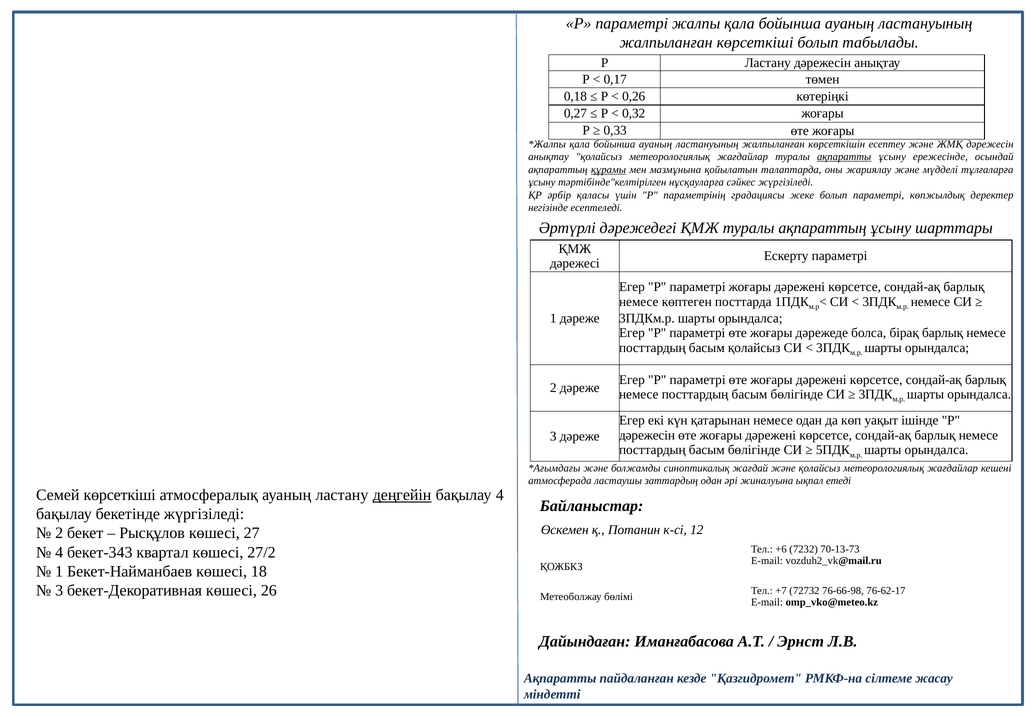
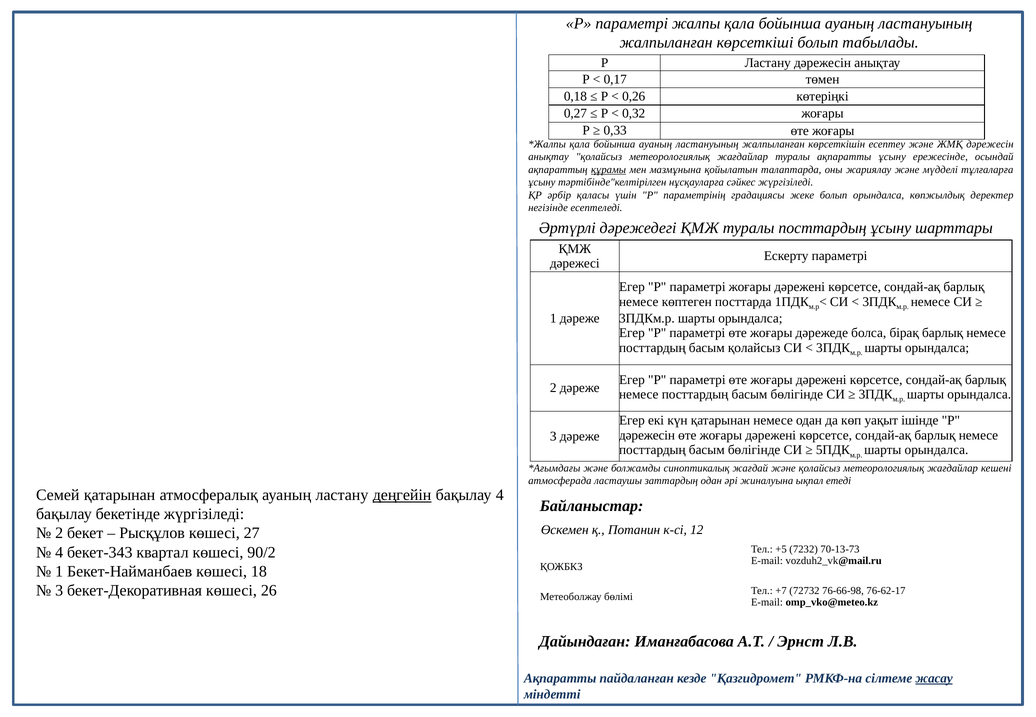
ақпаратты underline: present -> none (844, 157)
болып параметрі: параметрі -> орындалса (879, 195)
туралы ақпараттың: ақпараттың -> посттардың (822, 228)
Семей көрсеткіші: көрсеткіші -> қатарынан (120, 495)
+6: +6 -> +5 (781, 549)
27/2: 27/2 -> 90/2 (262, 552)
жасау underline: none -> present (934, 679)
